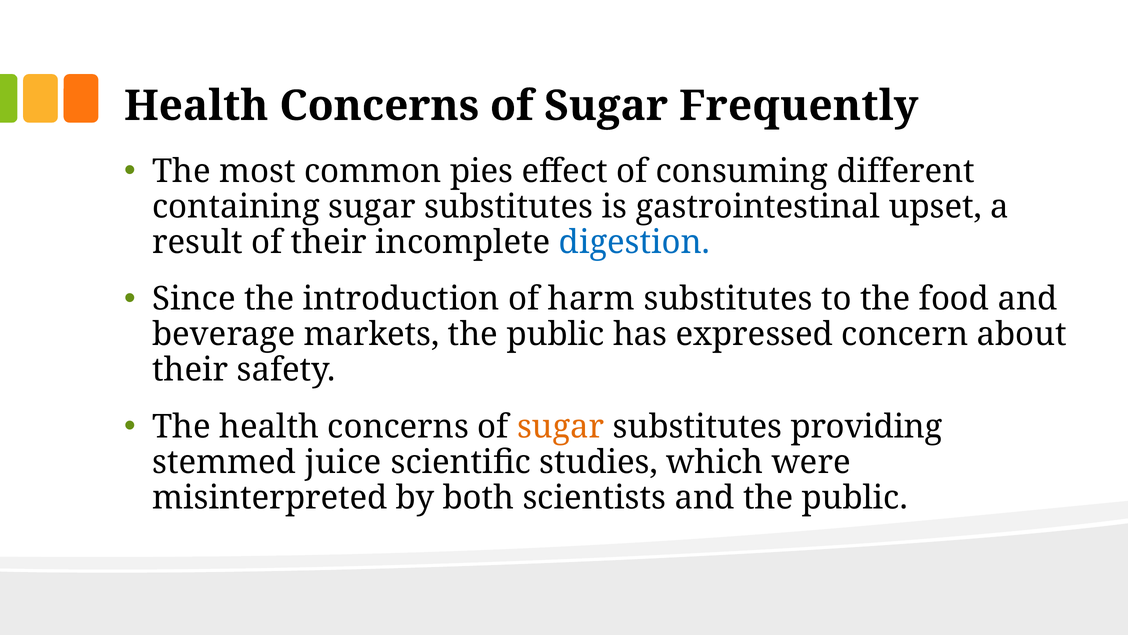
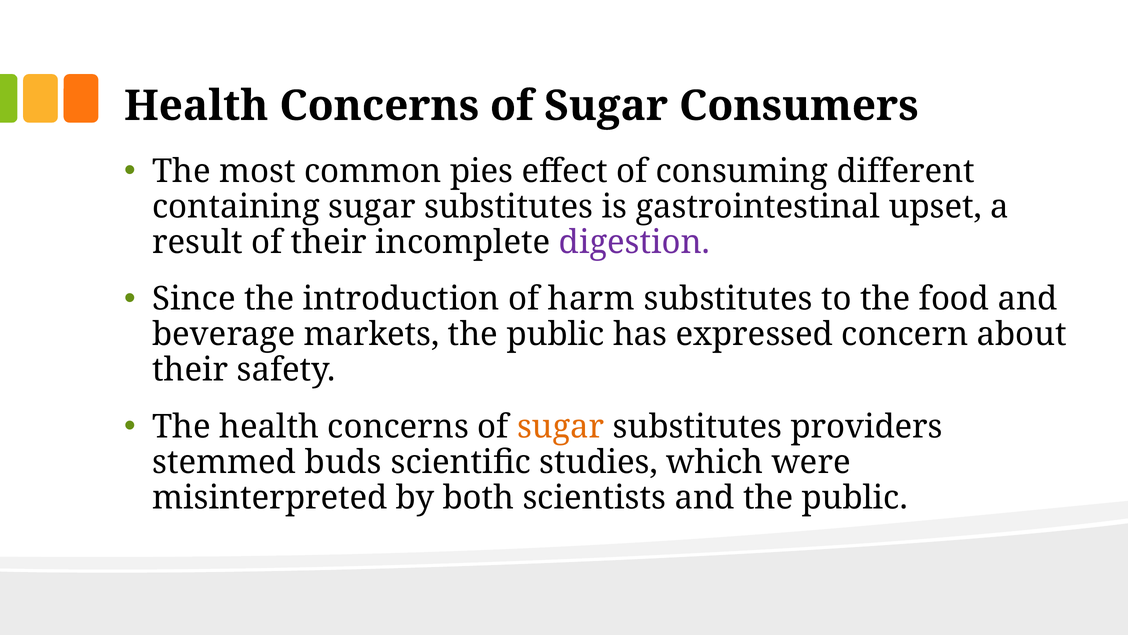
Frequently: Frequently -> Consumers (799, 106)
digestion colour: blue -> purple (634, 242)
providing: providing -> providers (867, 426)
juice: juice -> buds (343, 462)
